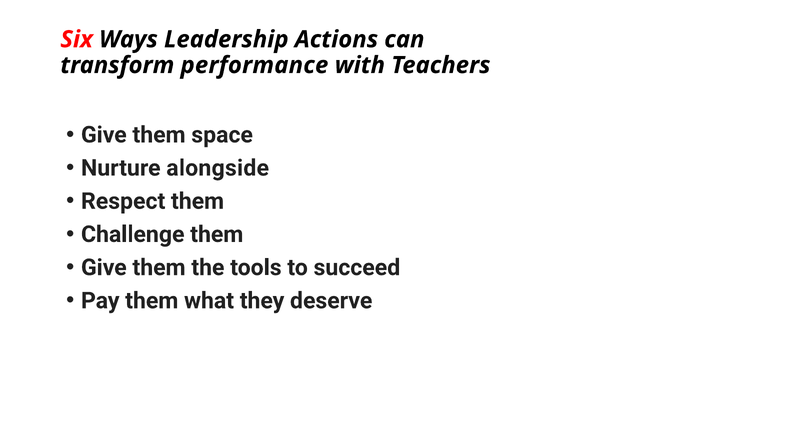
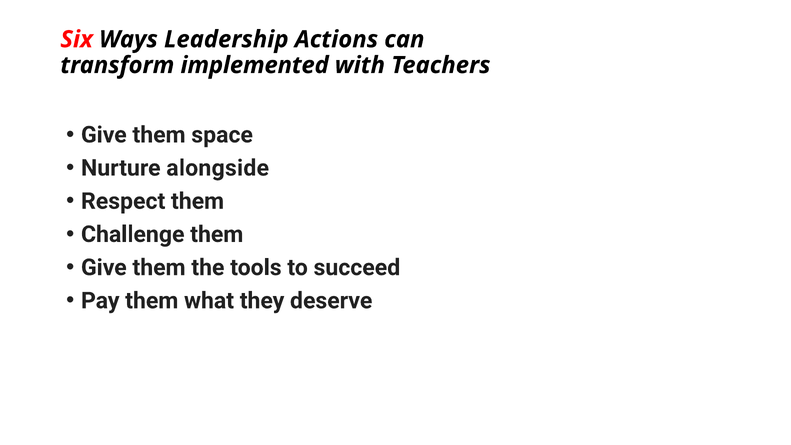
performance: performance -> implemented (255, 65)
